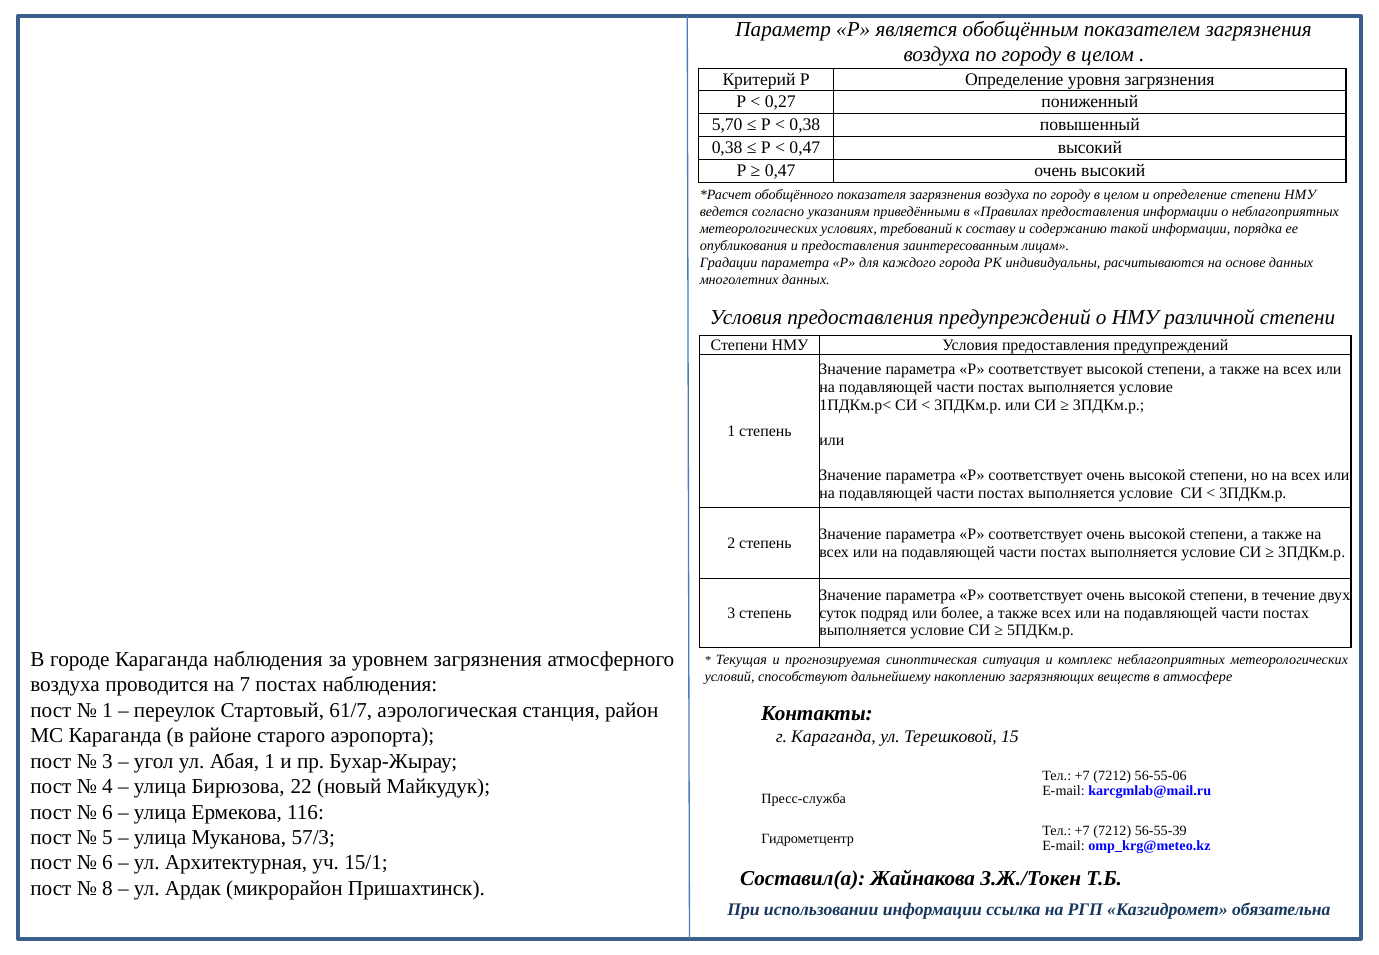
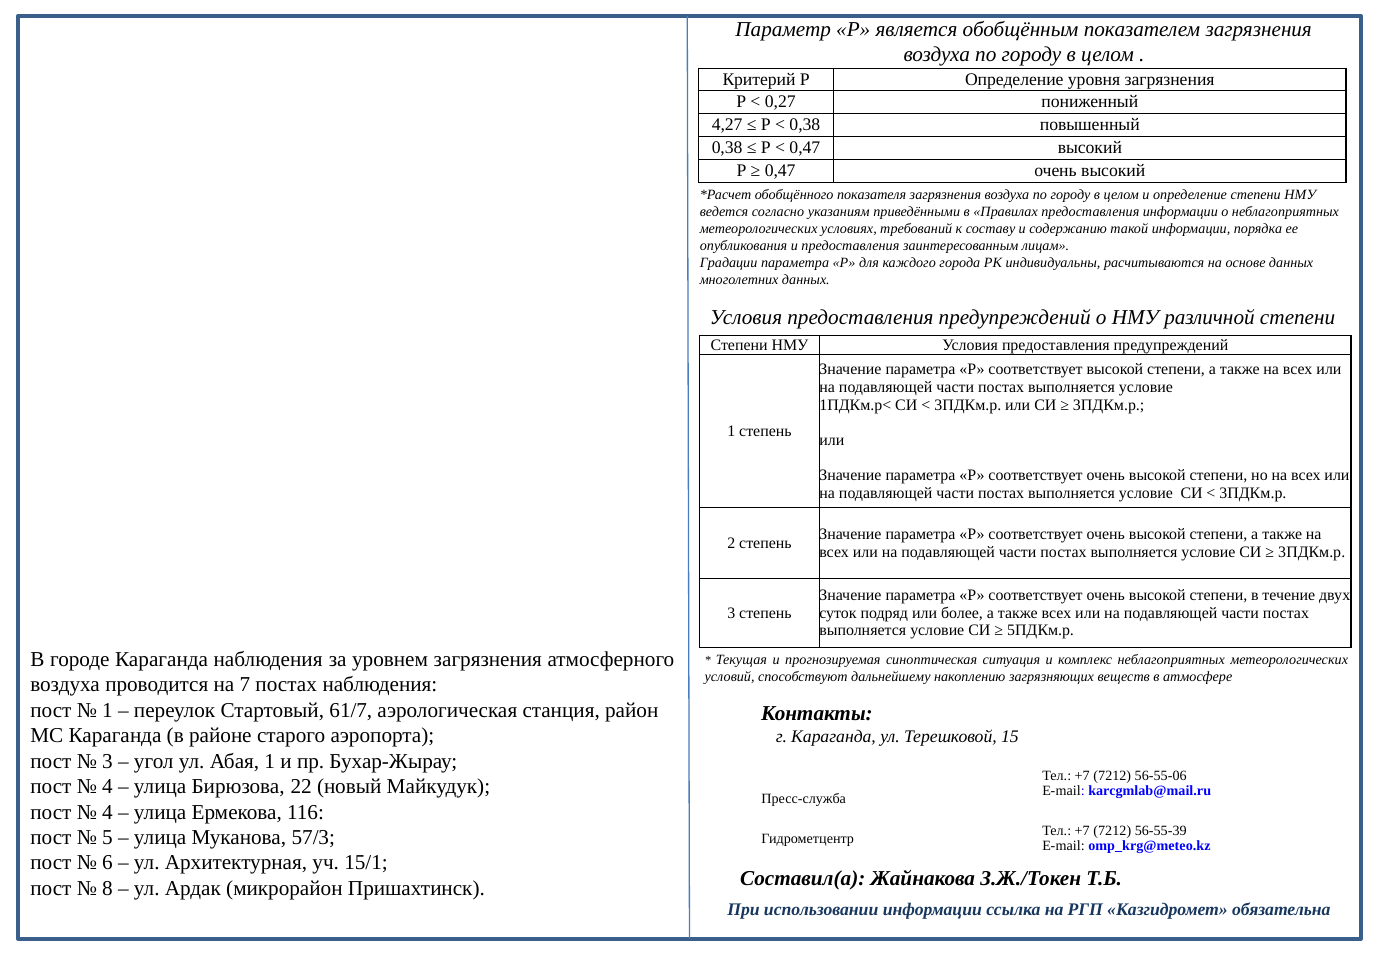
5,70: 5,70 -> 4,27 (727, 125)
6: 6 -> 4 (107, 812)
